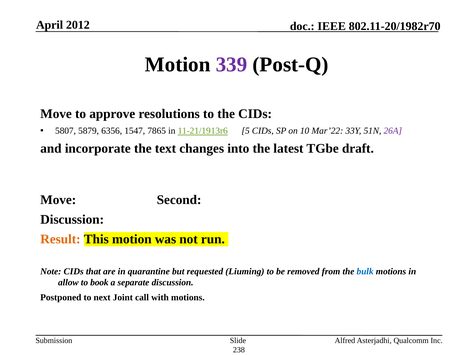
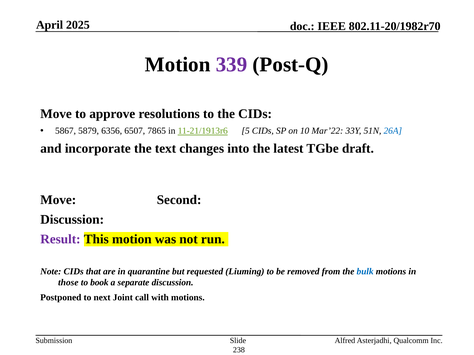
2012: 2012 -> 2025 (78, 25)
5807: 5807 -> 5867 (66, 131)
1547: 1547 -> 6507 (135, 131)
26A colour: purple -> blue (393, 131)
Result colour: orange -> purple (60, 240)
allow: allow -> those (68, 283)
